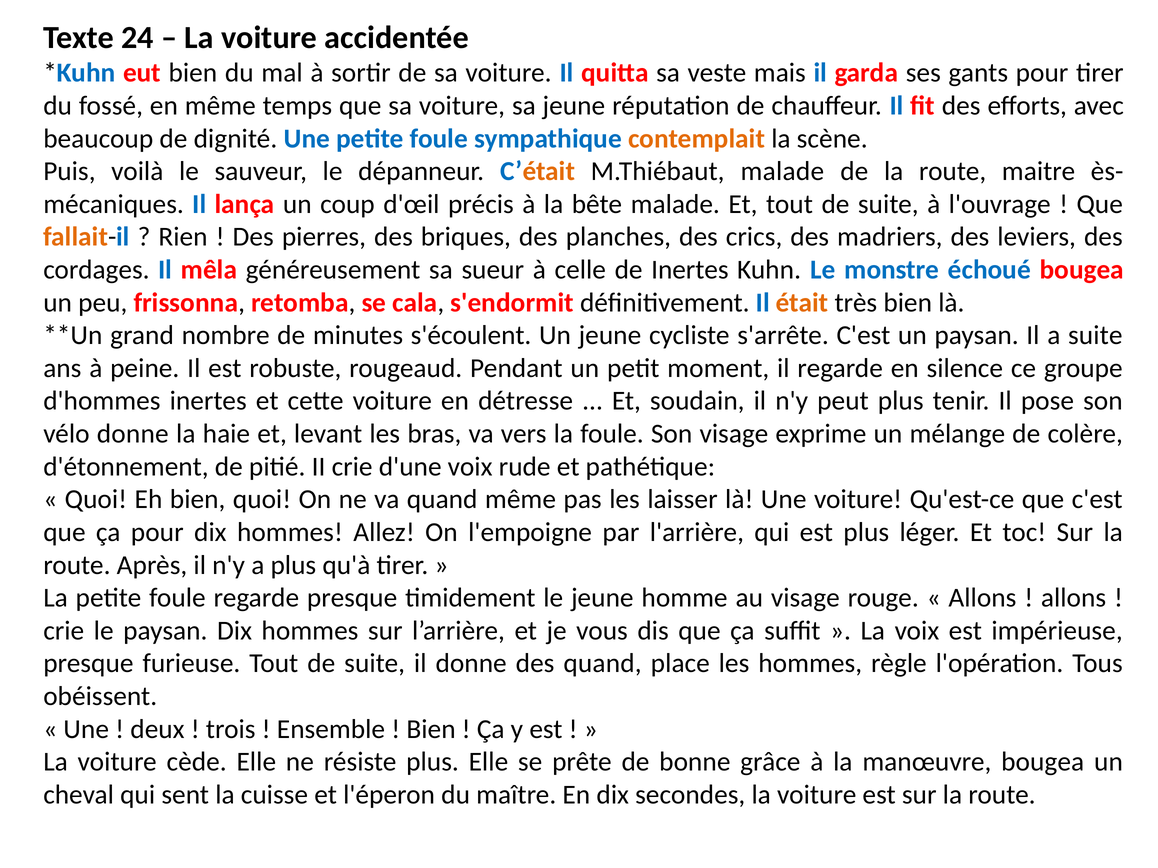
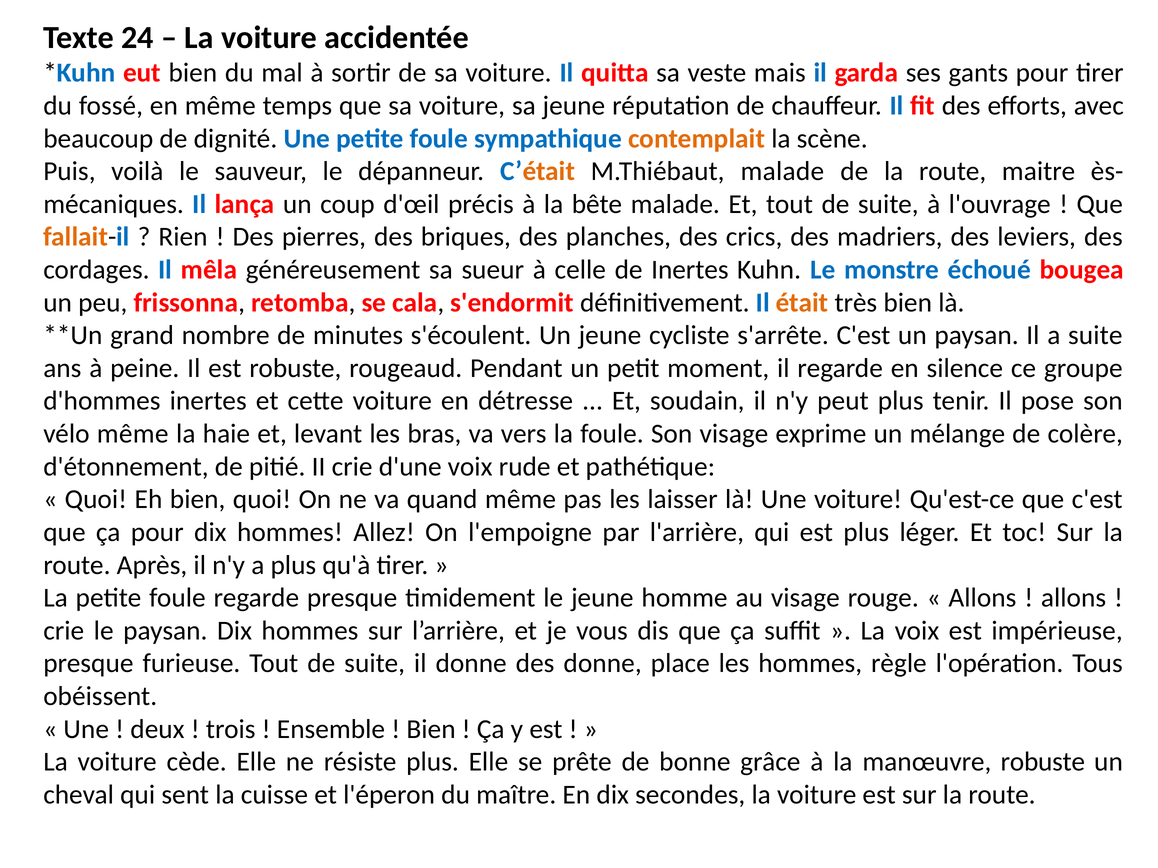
vélo donne: donne -> même (133, 434)
des quand: quand -> donne (603, 664)
manœuvre bougea: bougea -> robuste (1043, 762)
